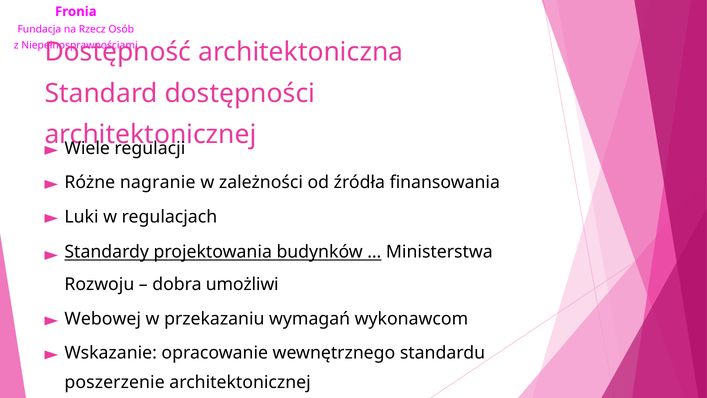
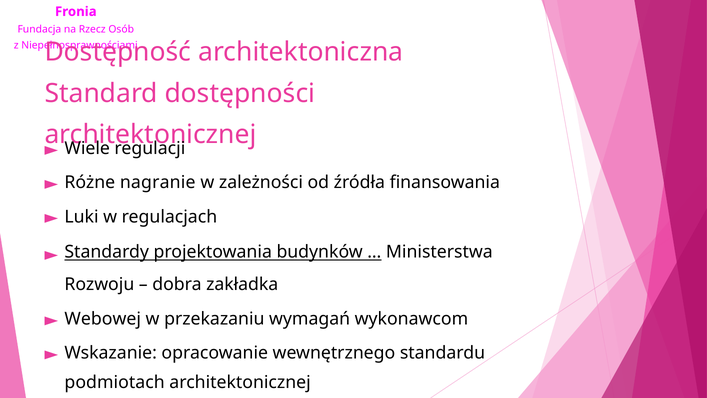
umożliwi: umożliwi -> zakładka (242, 284)
poszerzenie: poszerzenie -> podmiotach (115, 382)
